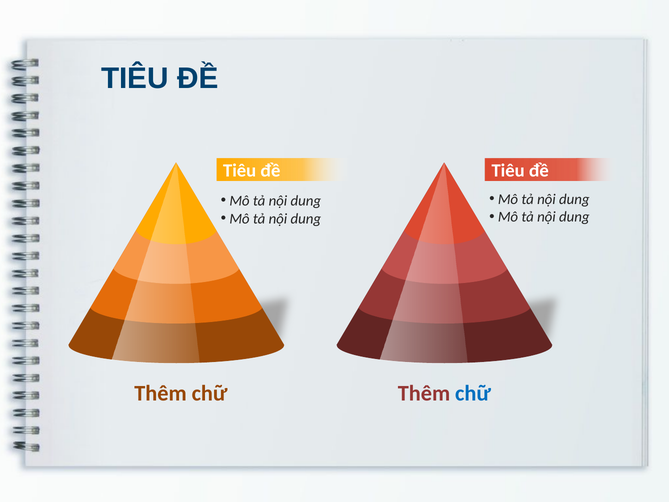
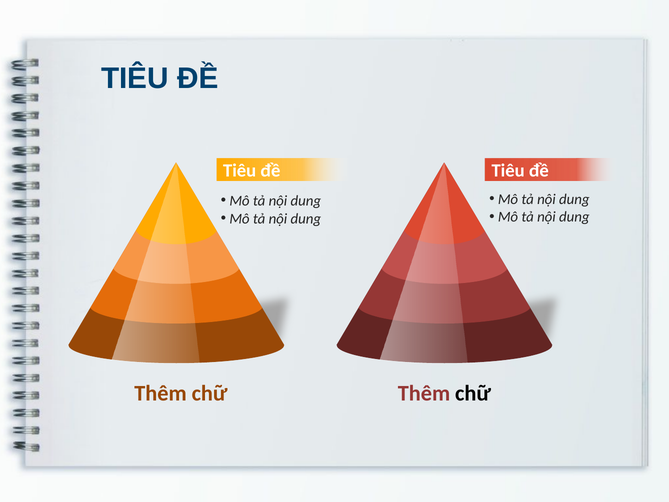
chữ colour: blue -> black (473, 393)
